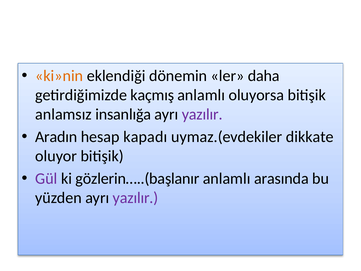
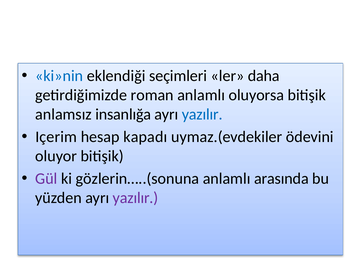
ki»nin colour: orange -> blue (59, 76)
dönemin: dönemin -> seçimleri (178, 76)
kaçmış: kaçmış -> roman (152, 95)
yazılır colour: purple -> blue (202, 114)
Aradın: Aradın -> Içerim (56, 137)
dikkate: dikkate -> ödevini (310, 137)
gözlerin…..(başlanır: gözlerin…..(başlanır -> gözlerin…..(sonuna (137, 178)
